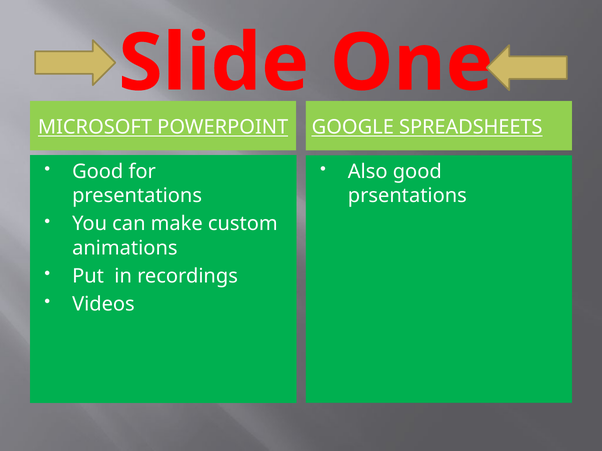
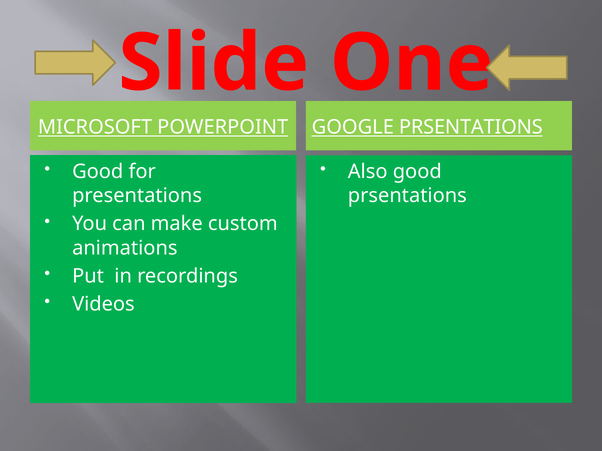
GOOGLE SPREADSHEETS: SPREADSHEETS -> PRSENTATIONS (471, 127)
